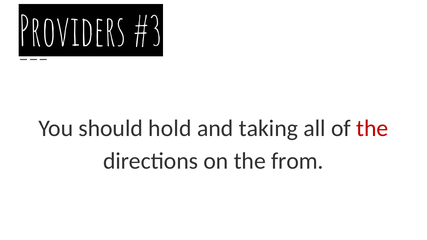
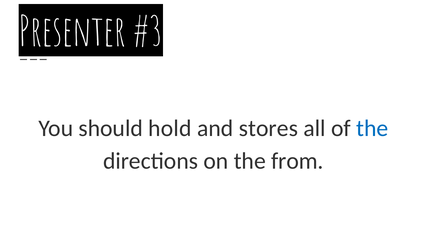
Providers: Providers -> Presenter (72, 32)
taking: taking -> stores (268, 128)
the colour: red -> blue (372, 128)
